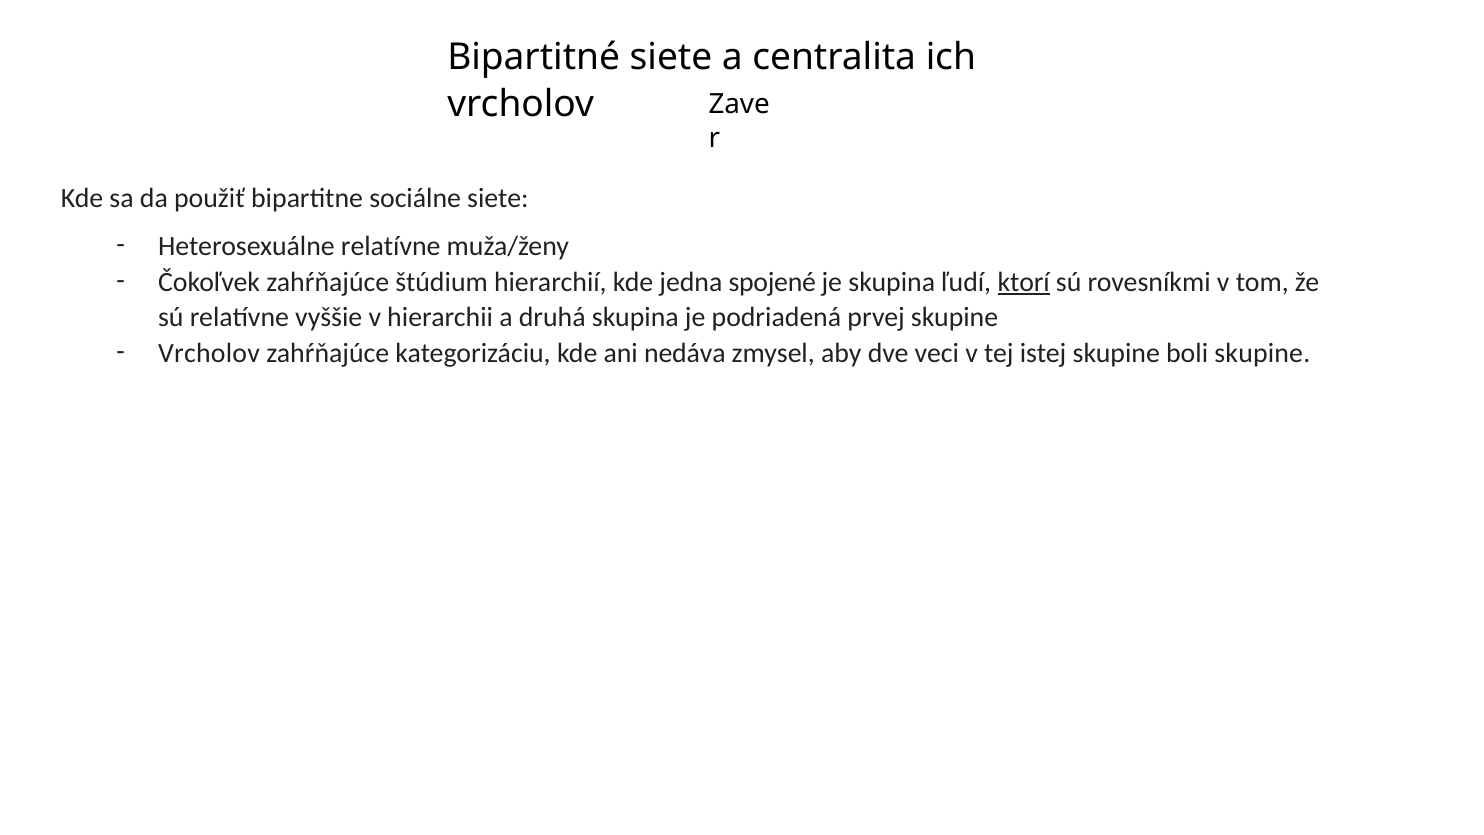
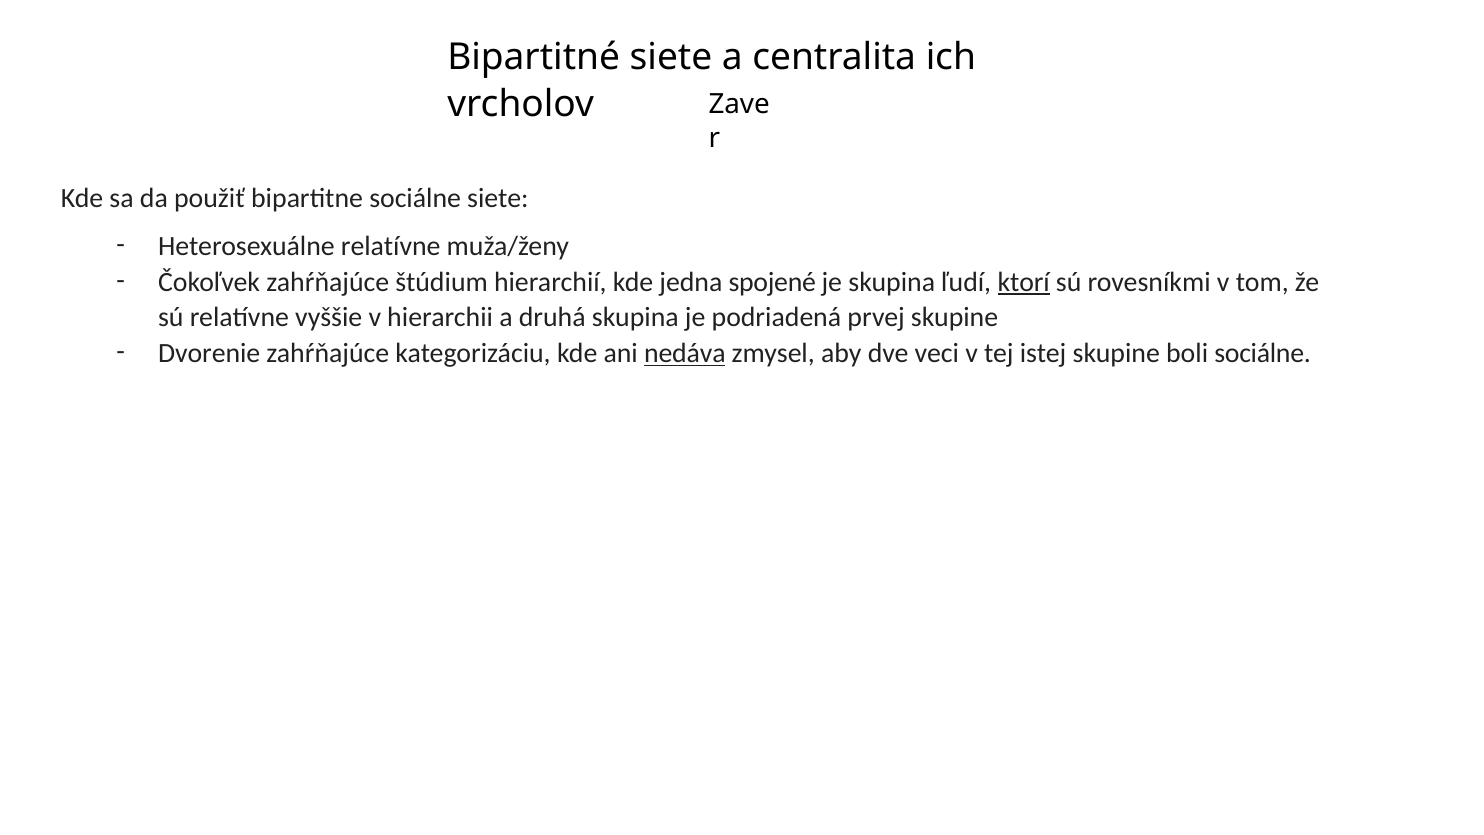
Vrcholov: Vrcholov -> Dvorenie (209, 353)
nedáva underline: none -> present (685, 353)
boli skupine: skupine -> sociálne (1263, 353)
